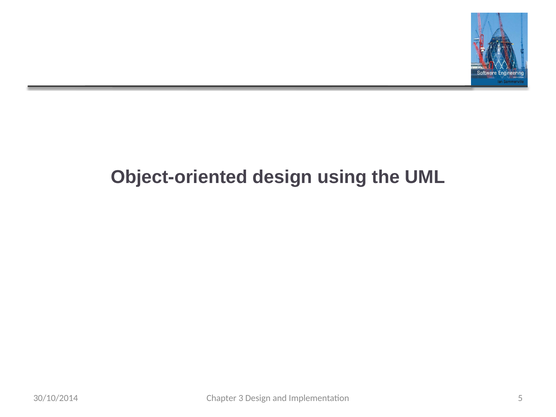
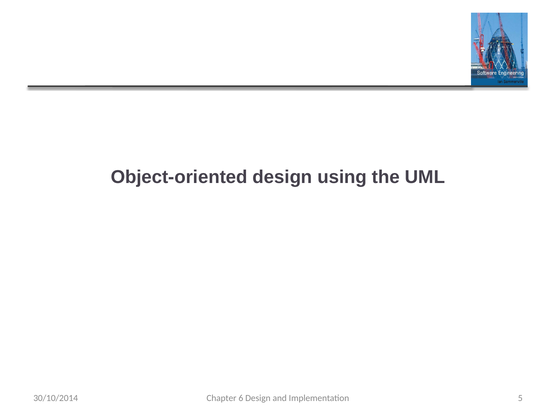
3: 3 -> 6 (241, 398)
